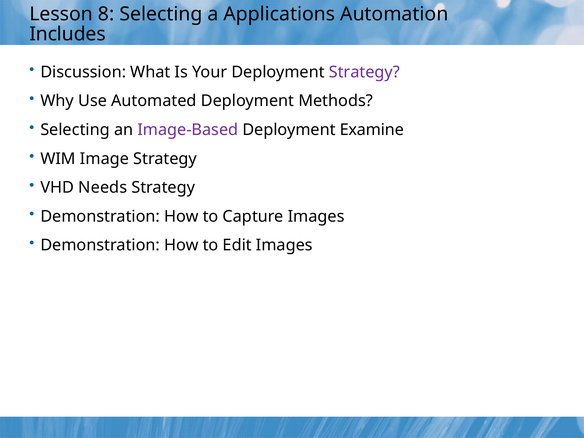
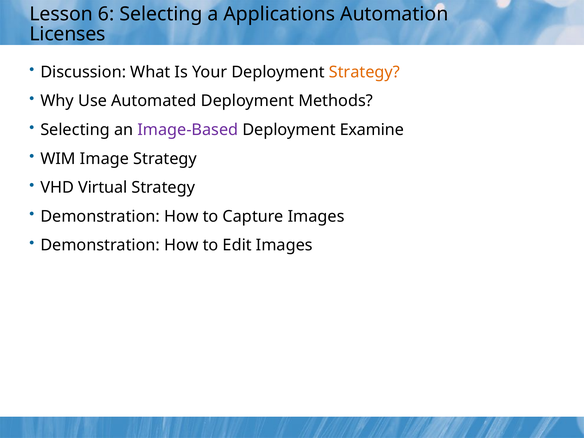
8: 8 -> 6 (106, 14)
Includes: Includes -> Licenses (68, 34)
Strategy colour: purple -> orange (364, 72)
Needs: Needs -> Virtual (103, 188)
